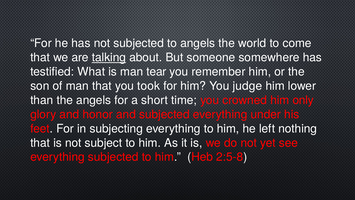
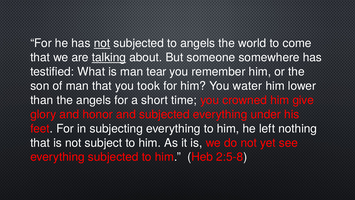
not underline: none -> present (102, 43)
judge: judge -> water (247, 86)
only: only -> give (303, 100)
